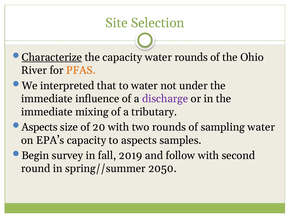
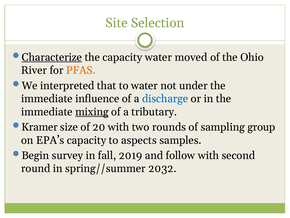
water rounds: rounds -> moved (191, 57)
discharge colour: purple -> blue (165, 99)
mixing underline: none -> present (92, 112)
Aspects: Aspects -> Kramer (40, 127)
sampling water: water -> group (261, 127)
2050: 2050 -> 2032 (162, 168)
